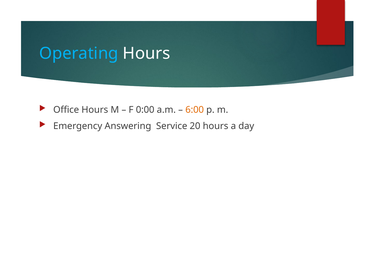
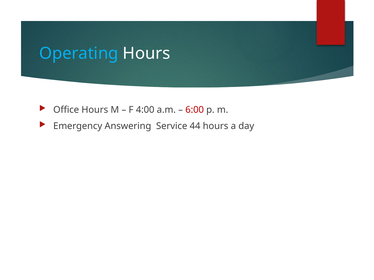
0:00: 0:00 -> 4:00 (145, 110)
6:00 colour: orange -> red (195, 110)
20: 20 -> 44 (195, 126)
